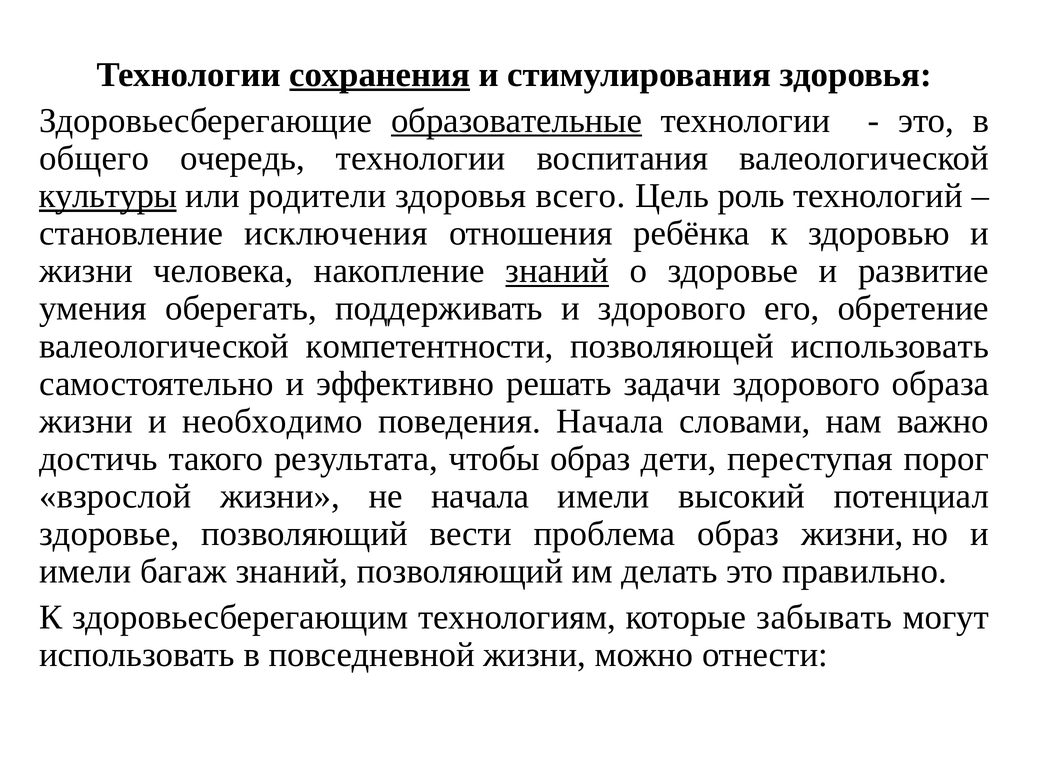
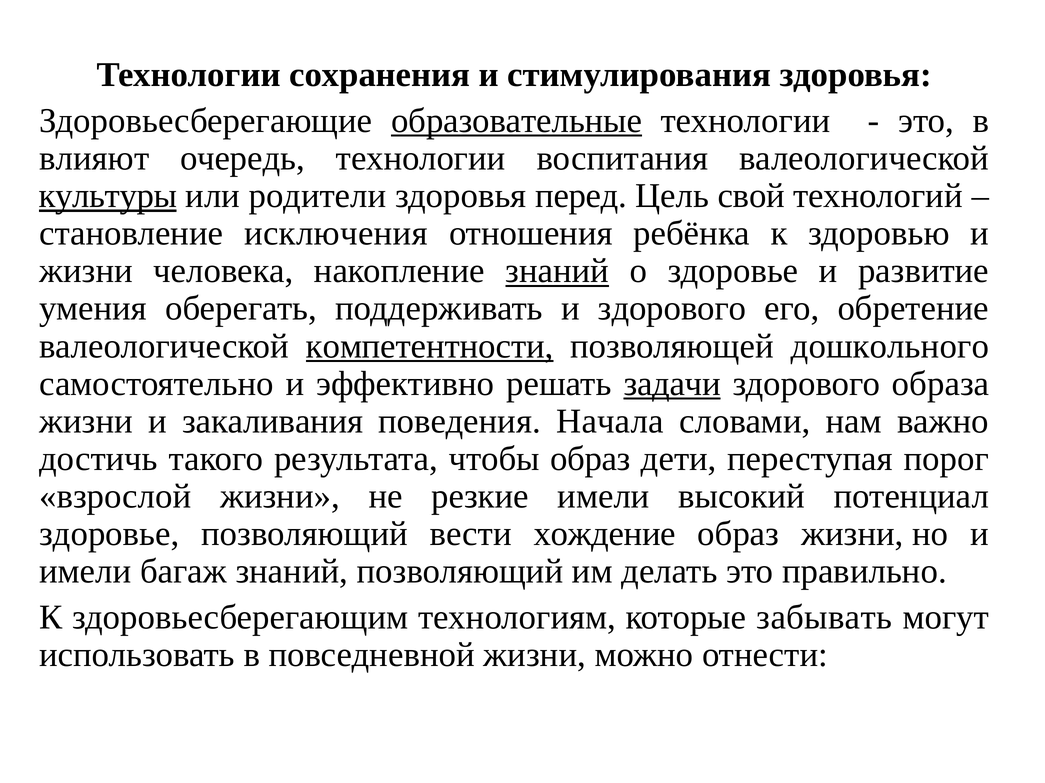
сохранения underline: present -> none (380, 75)
общего: общего -> влияют (94, 158)
всего: всего -> перед (581, 196)
роль: роль -> свой (751, 196)
компетентности underline: none -> present (430, 346)
позволяющей использовать: использовать -> дошкольного (890, 346)
задачи underline: none -> present (672, 384)
необходимо: необходимо -> закаливания (273, 422)
не начала: начала -> резкие (480, 497)
проблема: проблема -> хождение (605, 534)
